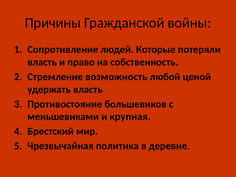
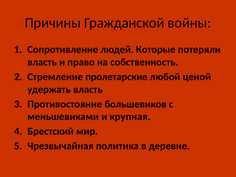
возможность: возможность -> пролетарские (116, 77)
